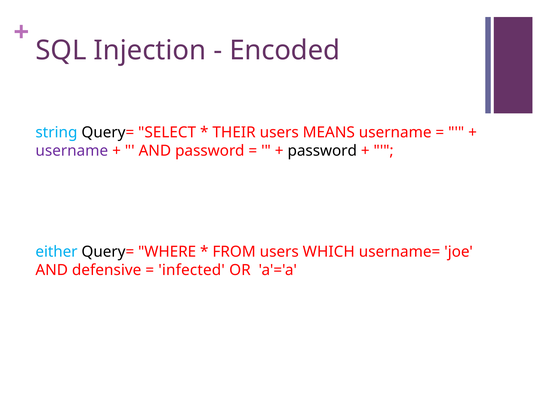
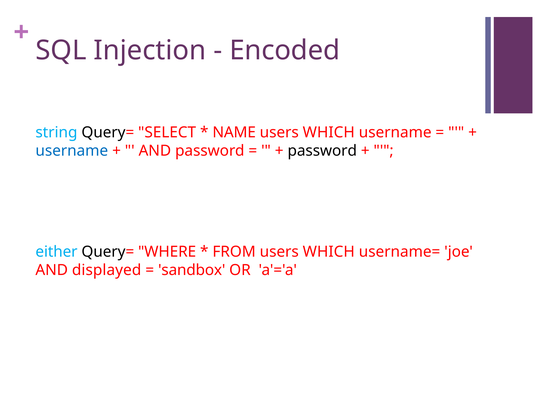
THEIR: THEIR -> NAME (234, 132)
MEANS: MEANS -> WHICH (329, 132)
username colour: purple -> blue (72, 151)
defensive: defensive -> displayed (107, 270)
infected: infected -> sandbox (192, 270)
